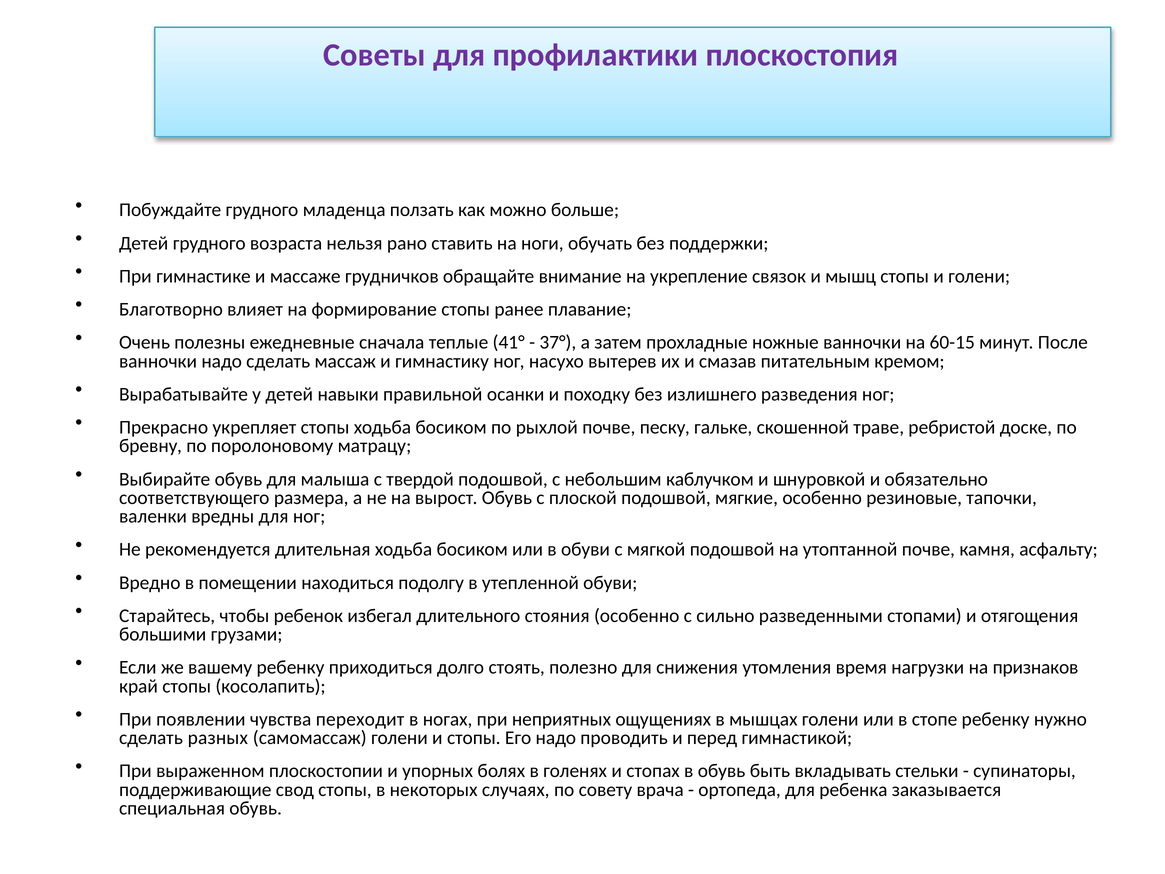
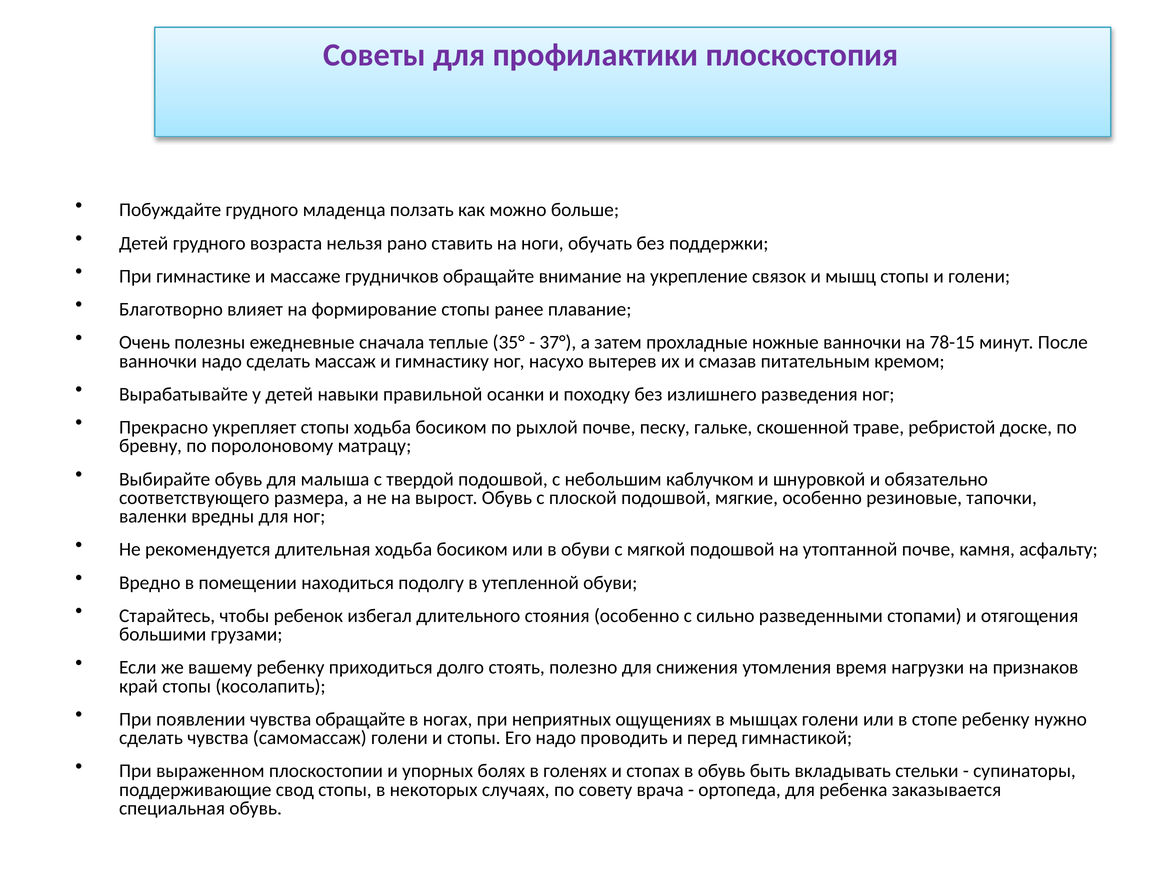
41°: 41° -> 35° (509, 342)
60-15: 60-15 -> 78-15 (952, 342)
чувства переходит: переходит -> обращайте (360, 719)
сделать разных: разных -> чувства (218, 738)
